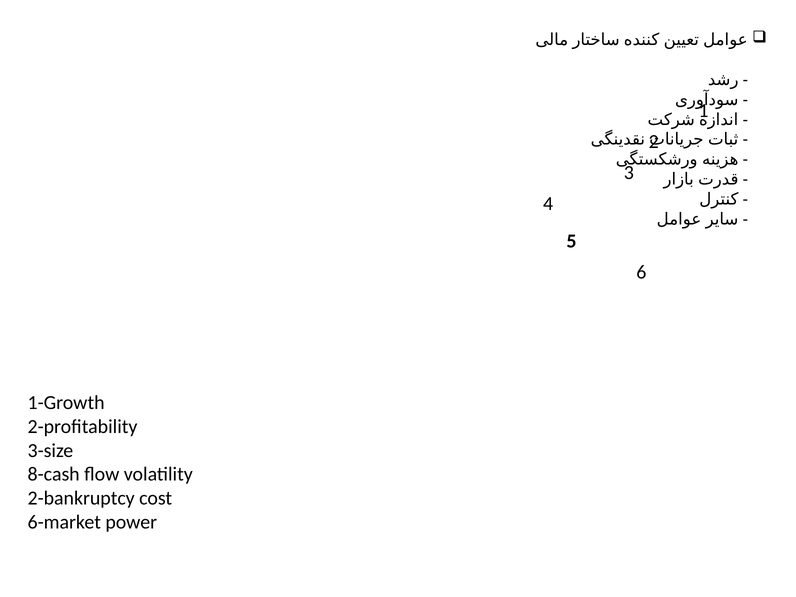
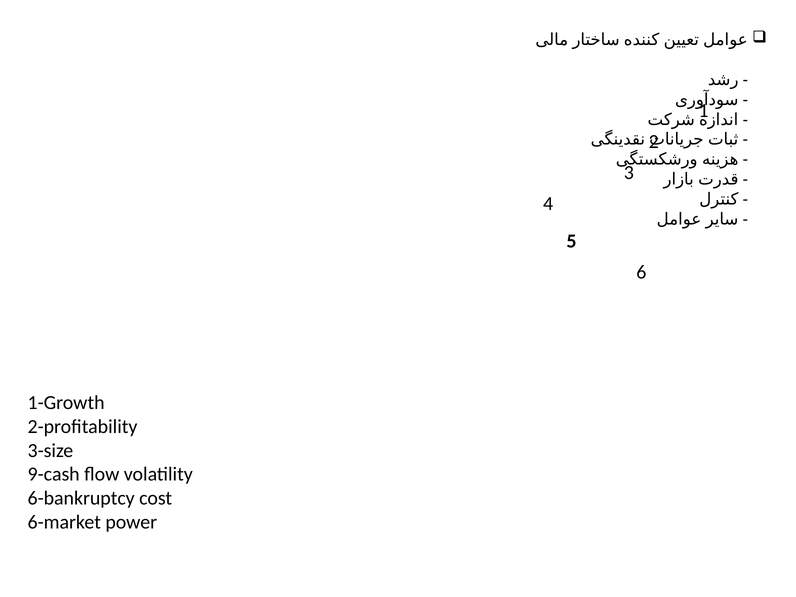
8-cash: 8-cash -> 9-cash (54, 474)
2-bankruptcy: 2-bankruptcy -> 6-bankruptcy (81, 498)
